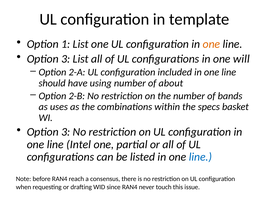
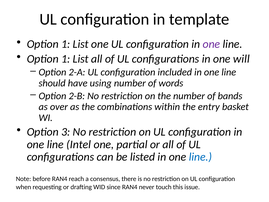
one colour: orange -> purple (211, 44)
3: 3 -> 1 (66, 59)
about: about -> words (171, 83)
uses: uses -> over (59, 107)
specs: specs -> entry (209, 107)
